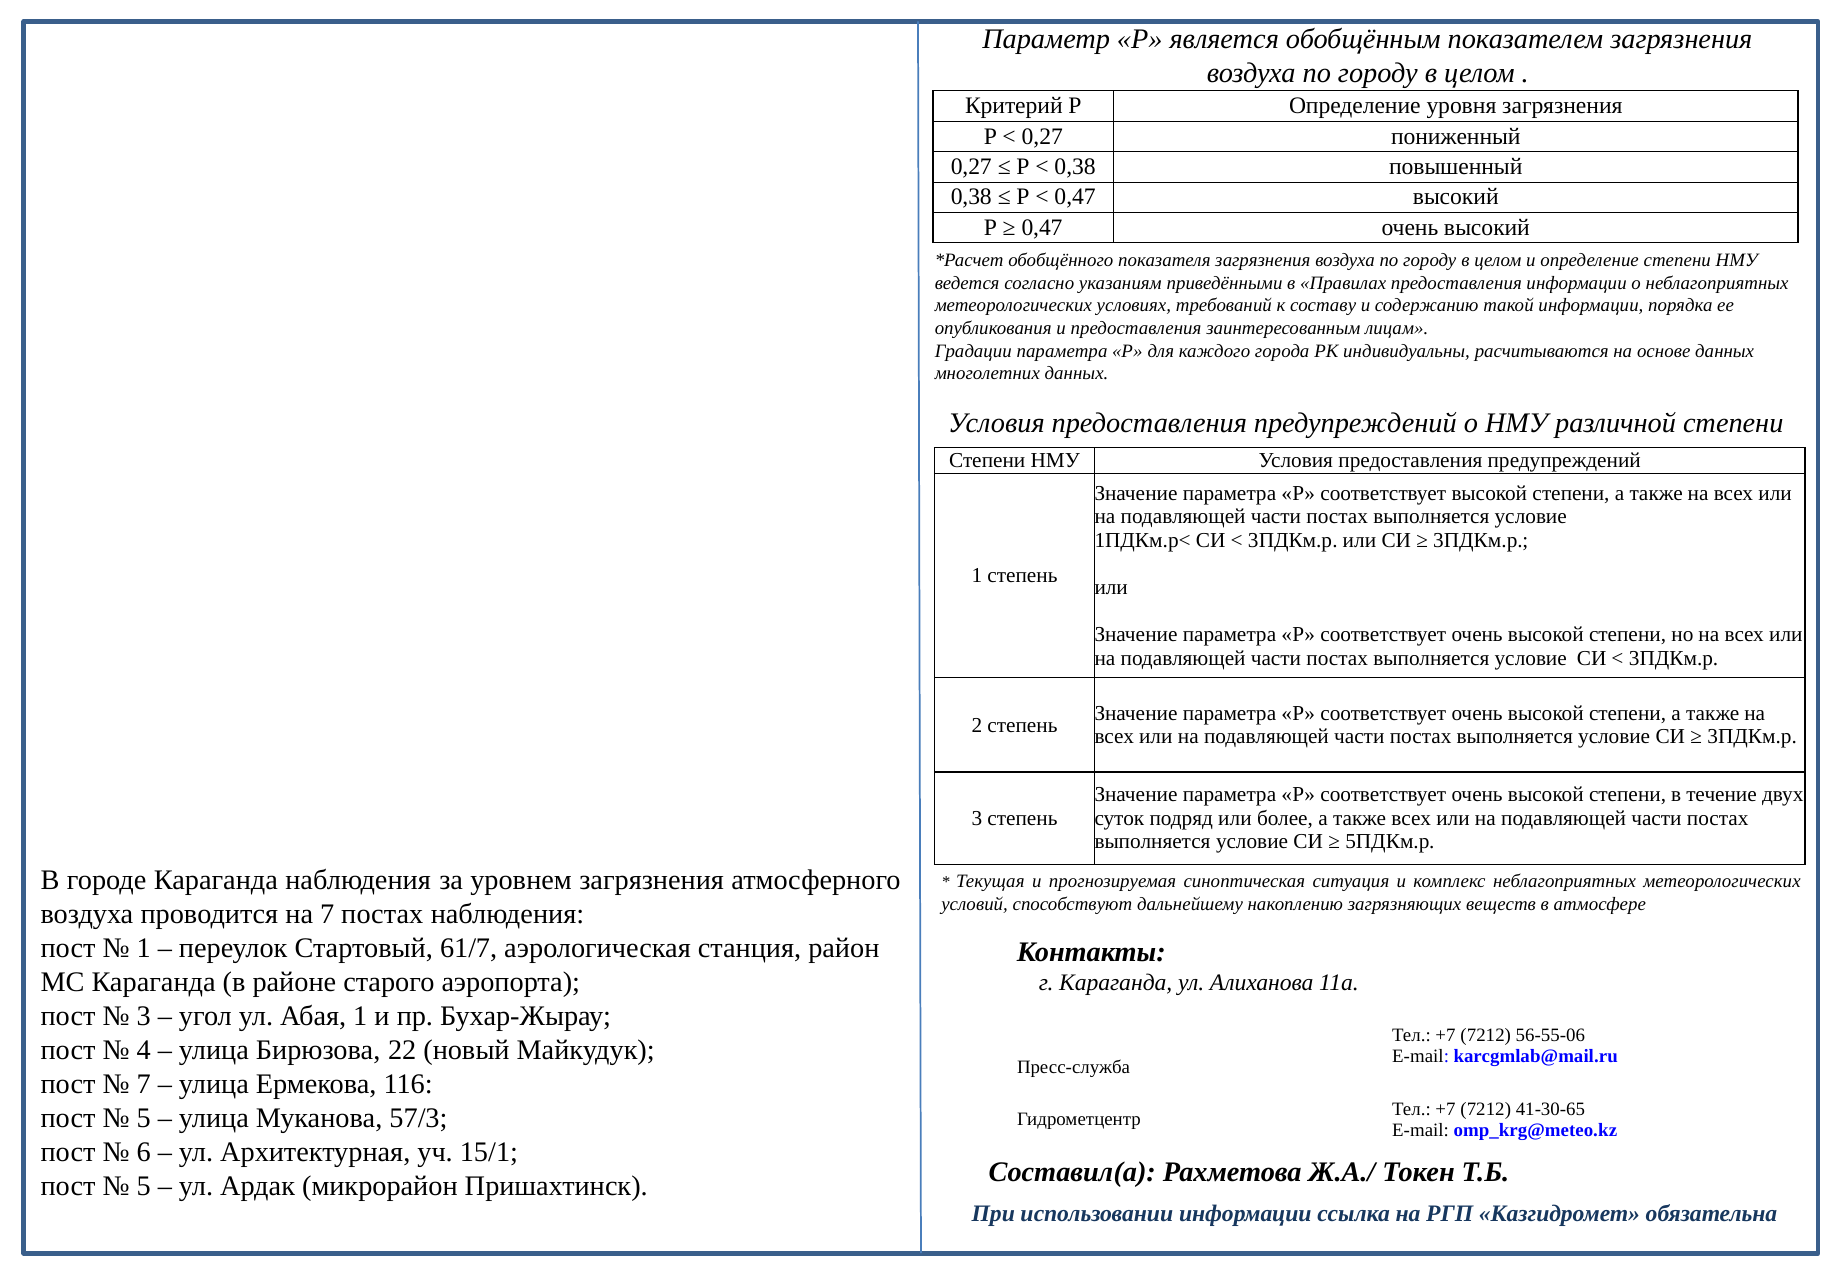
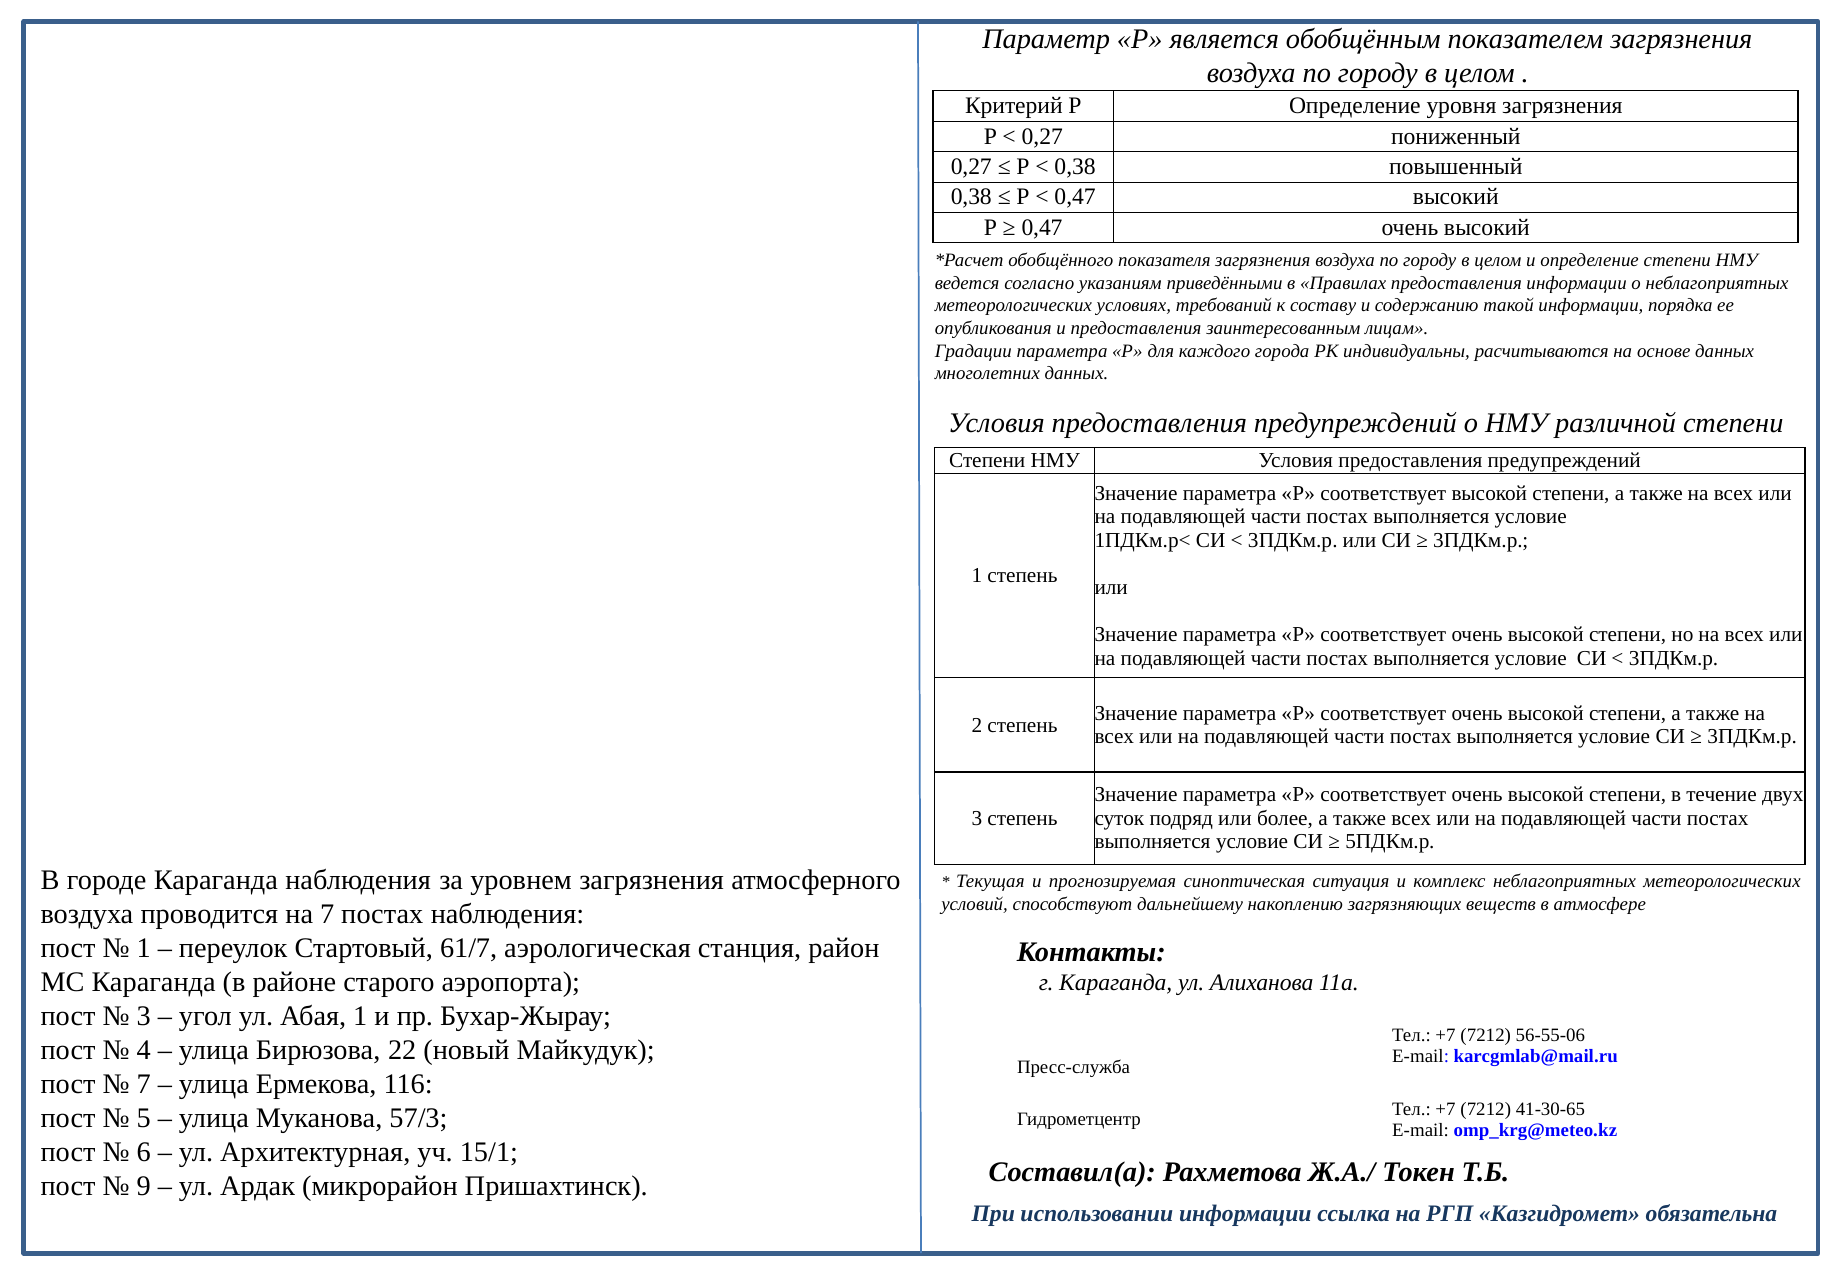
5: 5 -> 9 (144, 1186)
